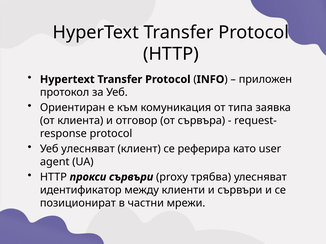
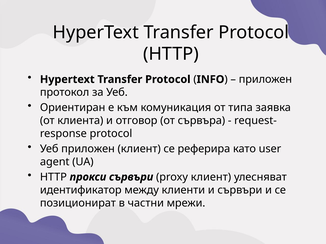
Уеб улесняват: улесняват -> приложен (88, 149)
proxy трябва: трябва -> клиент (211, 177)
